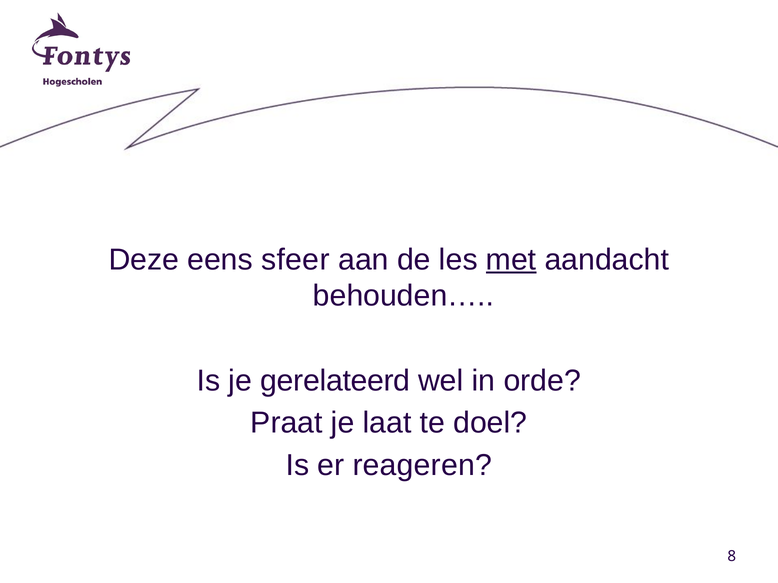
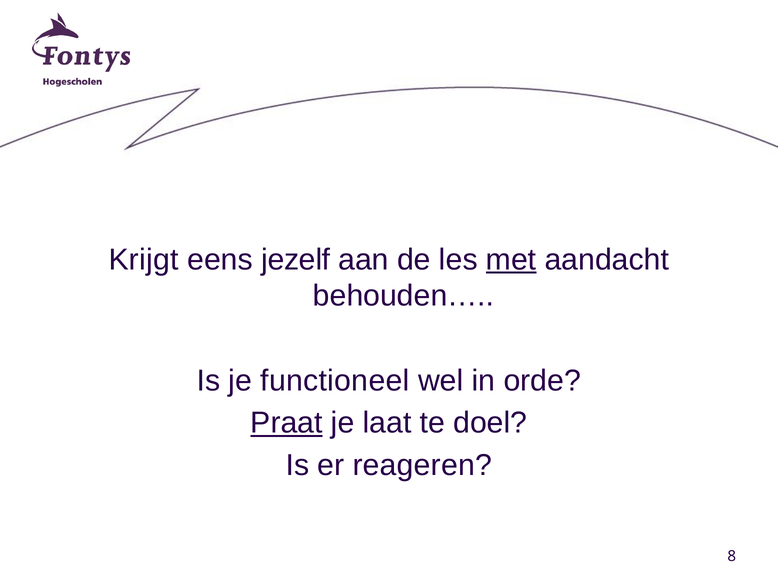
Deze: Deze -> Krijgt (144, 260)
sfeer: sfeer -> jezelf (296, 260)
gerelateerd: gerelateerd -> functioneel (335, 381)
Praat underline: none -> present (287, 423)
